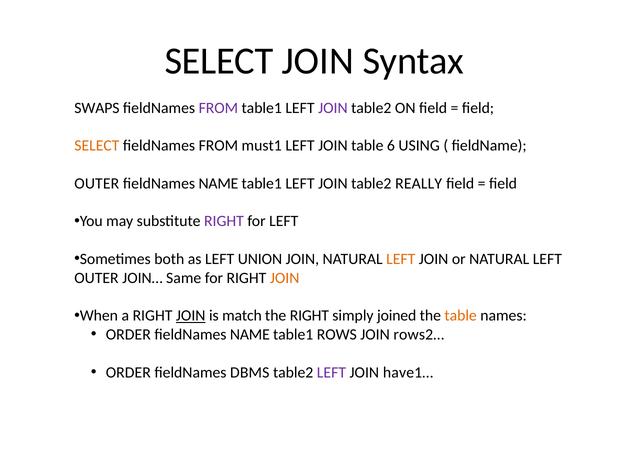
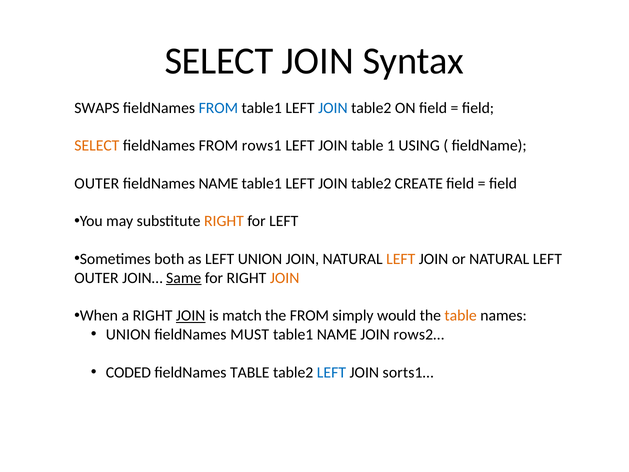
FROM colour: purple -> blue (218, 108)
JOIN colour: purple -> blue (333, 108)
must1: must1 -> rows1 (262, 146)
6: 6 -> 1 (391, 146)
REALLY: REALLY -> CREATE (419, 183)
RIGHT colour: purple -> orange (224, 221)
Same underline: none -> present (184, 278)
the RIGHT: RIGHT -> FROM (309, 316)
joined: joined -> would (397, 316)
ORDER: ORDER -> UNION (128, 334)
NAME: NAME -> MUST (250, 334)
table1 ROWS: ROWS -> NAME (337, 334)
ORDER: ORDER -> CODED (128, 372)
fieldNames DBMS: DBMS -> TABLE (250, 372)
LEFT colour: purple -> blue (331, 372)
have1…: have1… -> sorts1… (408, 372)
